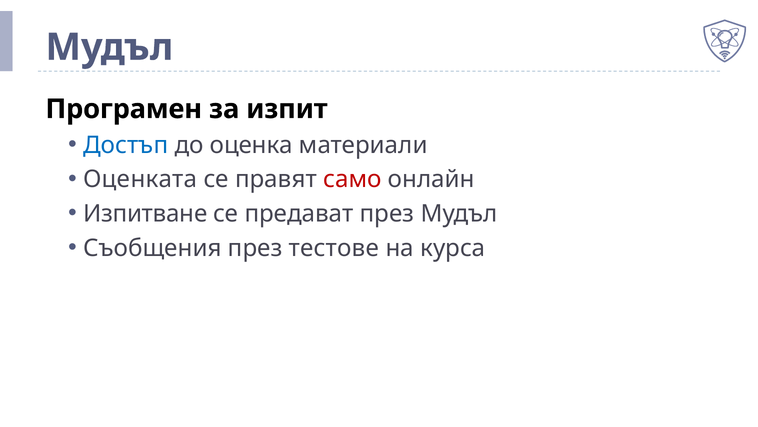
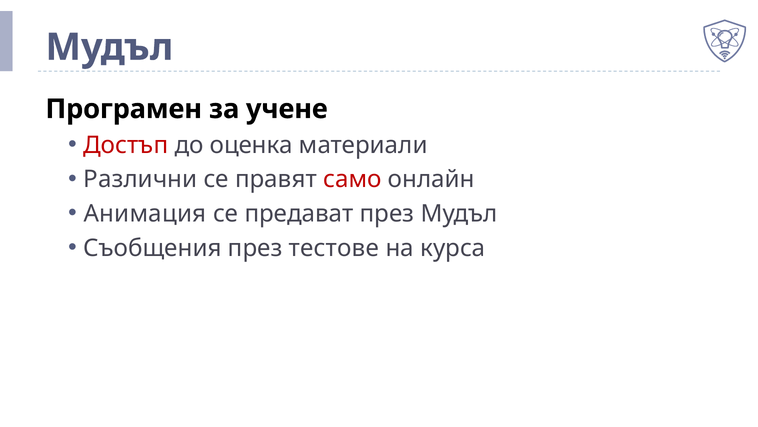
изпит: изпит -> учене (287, 109)
Достъп colour: blue -> red (126, 145)
Оценката: Оценката -> Различни (140, 179)
Изпитване: Изпитване -> Анимация (145, 213)
